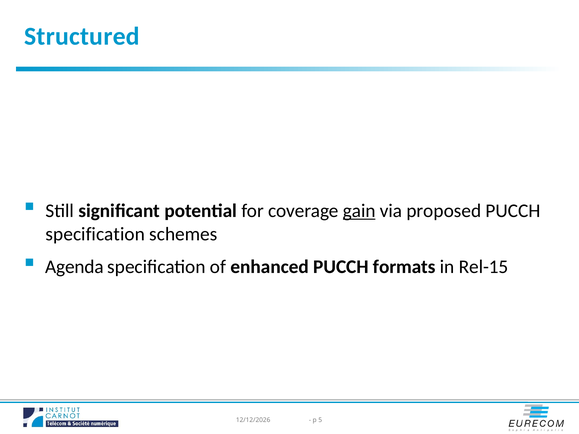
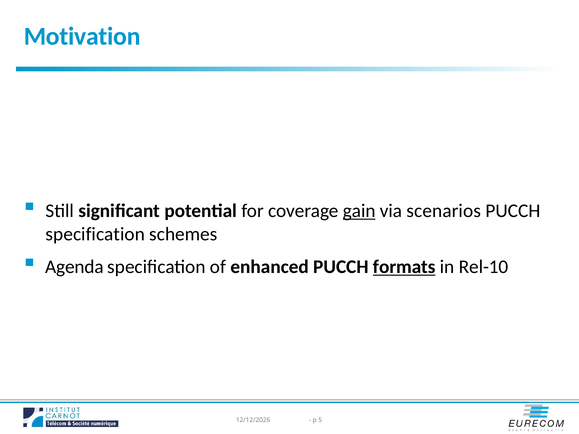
Structured: Structured -> Motivation (82, 37)
proposed: proposed -> scenarios (444, 211)
formats underline: none -> present (404, 267)
Rel-15: Rel-15 -> Rel-10 (484, 267)
